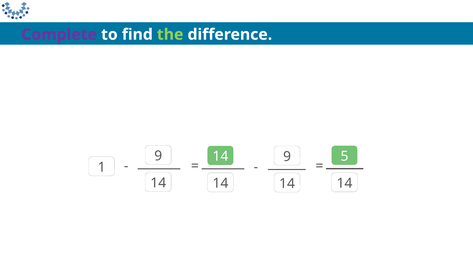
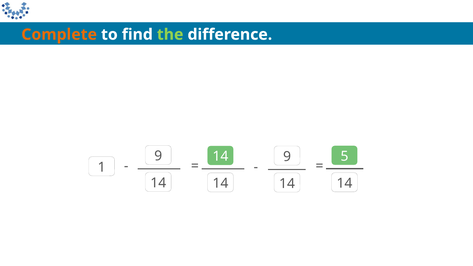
Complete colour: purple -> orange (59, 35)
